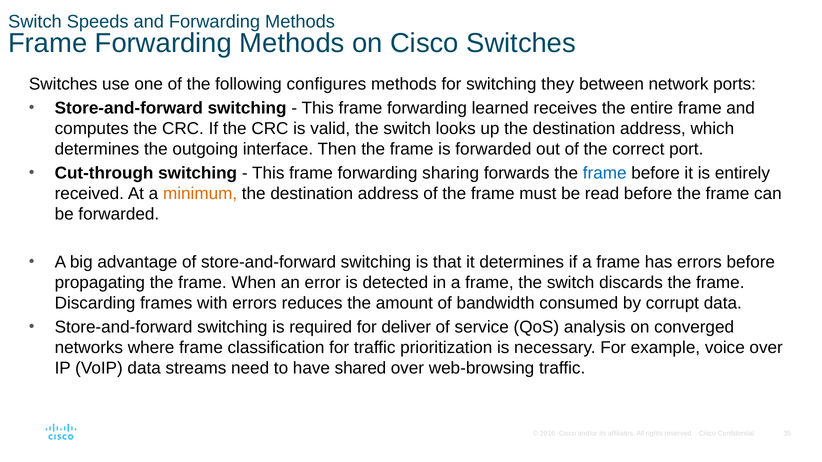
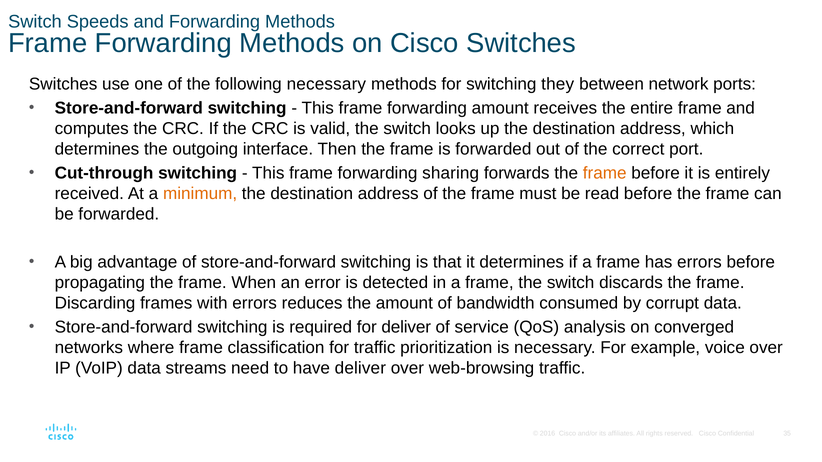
following configures: configures -> necessary (326, 84)
forwarding learned: learned -> amount (500, 108)
frame colour: blue -> orange (605, 173)
have shared: shared -> deliver (360, 369)
